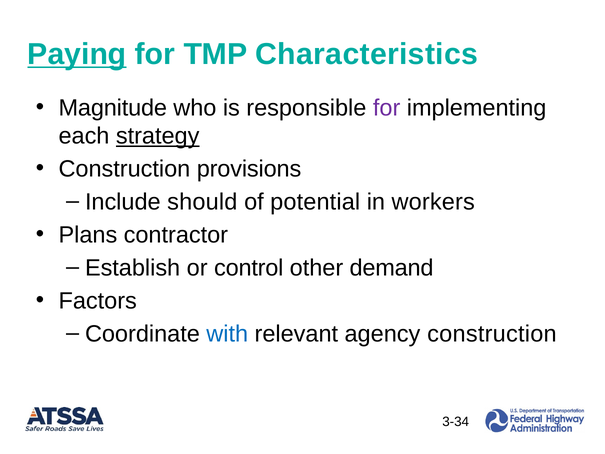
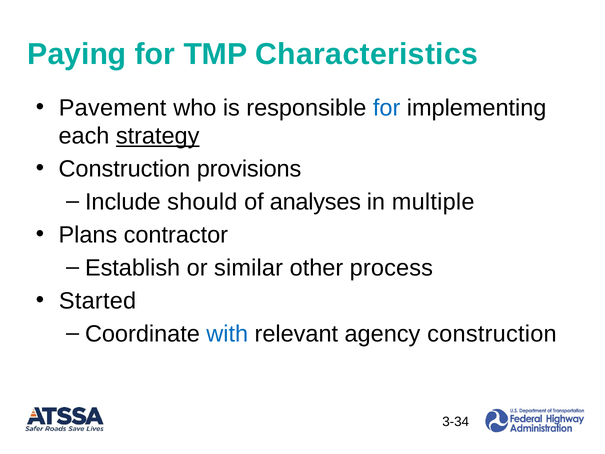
Paying underline: present -> none (77, 54)
Magnitude: Magnitude -> Pavement (113, 108)
for colour: purple -> blue (387, 108)
potential: potential -> analyses (315, 202)
workers: workers -> multiple (433, 202)
control: control -> similar (249, 268)
demand: demand -> process (391, 268)
Factors: Factors -> Started (98, 301)
